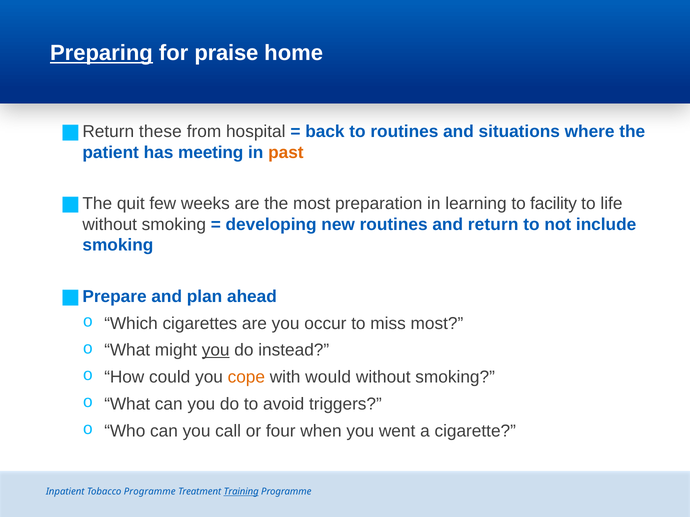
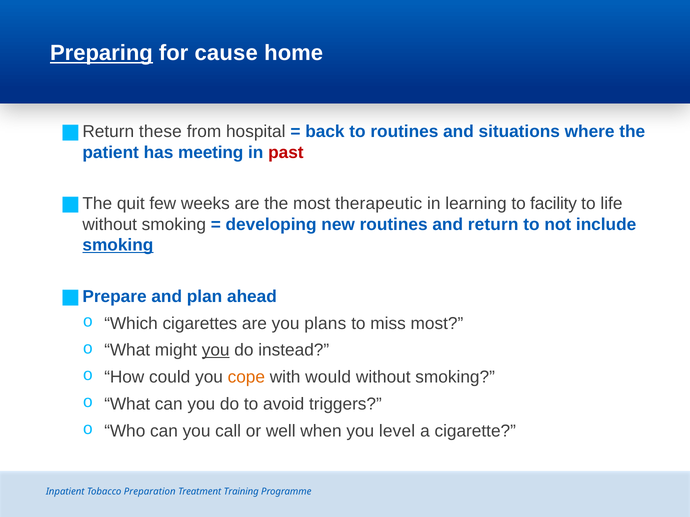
praise: praise -> cause (226, 53)
past colour: orange -> red (286, 152)
preparation: preparation -> therapeutic (379, 204)
smoking underline: none -> present (118, 245)
occur: occur -> plans (325, 324)
four: four -> well (281, 431)
went: went -> level (397, 431)
Tobacco Programme: Programme -> Preparation (150, 492)
Training underline: present -> none (241, 492)
